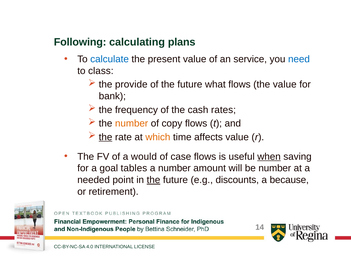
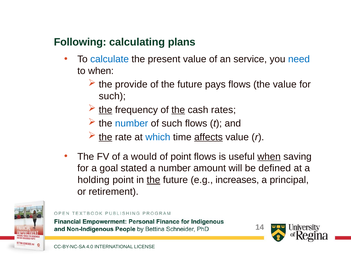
to class: class -> when (101, 71)
what: what -> pays (215, 85)
bank: bank -> such (112, 96)
the underline: none -> present (106, 110)
the underline: none -> present (178, 110)
number colour: orange -> blue (132, 124)
of copy: copy -> such (172, 124)
which colour: orange -> blue (158, 137)
affects underline: none -> present (209, 137)
of case: case -> point (181, 157)
tables: tables -> stated (134, 168)
be number: number -> defined (275, 168)
needed: needed -> holding (94, 180)
discounts: discounts -> increases (237, 180)
because: because -> principal (289, 180)
